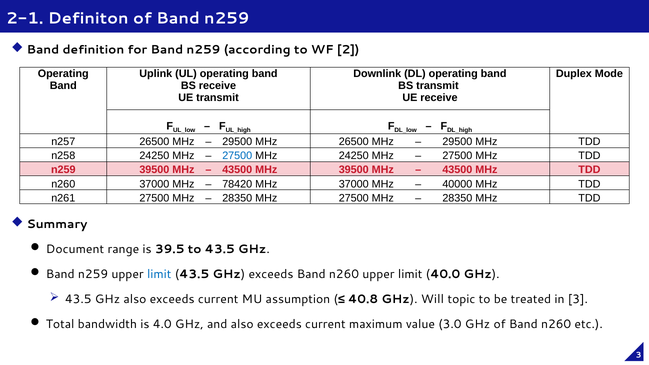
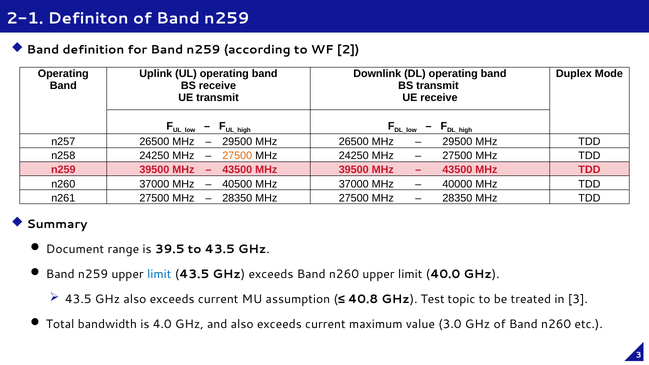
27500 colour: blue -> orange (237, 156)
78420: 78420 -> 40500 (237, 184)
Will: Will -> Test (433, 299)
